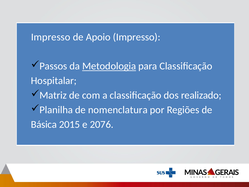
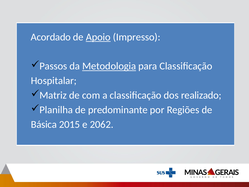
Impresso: Impresso -> Acordado (51, 37)
Apoio underline: none -> present (98, 37)
nomenclatura: nomenclatura -> predominante (118, 110)
2076: 2076 -> 2062 (102, 124)
